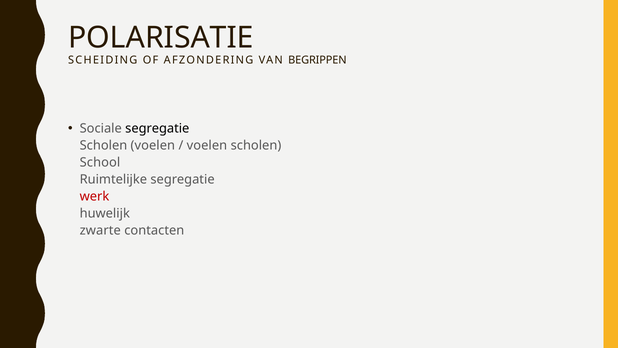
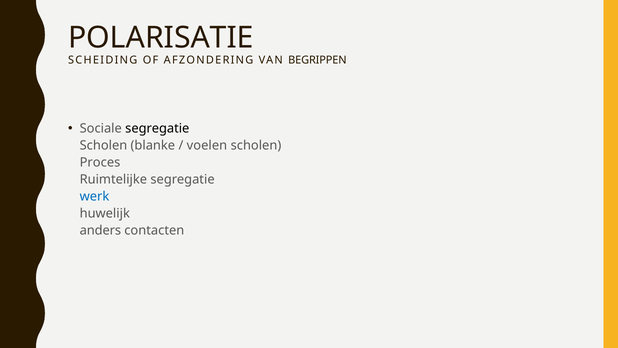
Scholen voelen: voelen -> blanke (153, 145)
School: School -> Proces (100, 162)
werk colour: red -> blue (94, 196)
zwarte: zwarte -> anders (100, 230)
